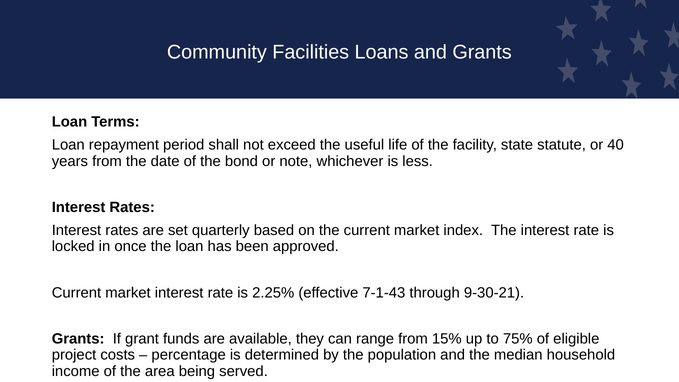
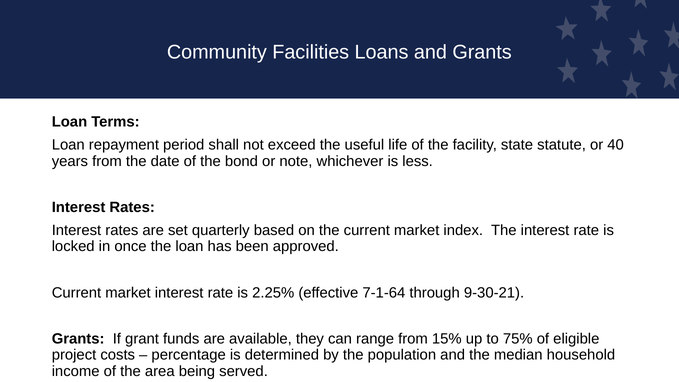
7-1-43: 7-1-43 -> 7-1-64 (384, 293)
